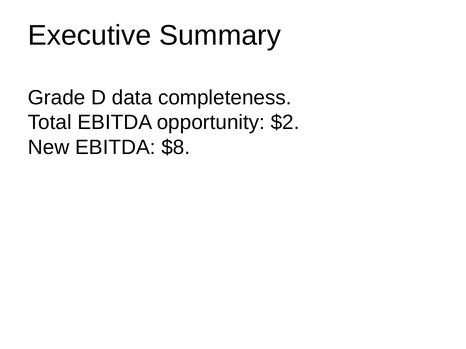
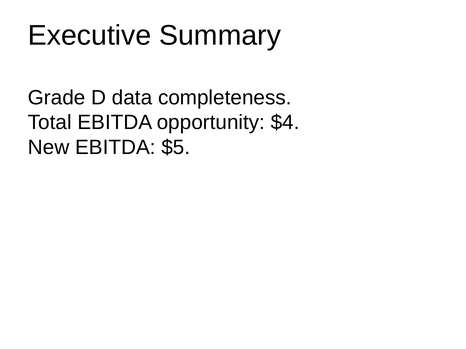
$2: $2 -> $4 (285, 123)
$8: $8 -> $5 (176, 147)
